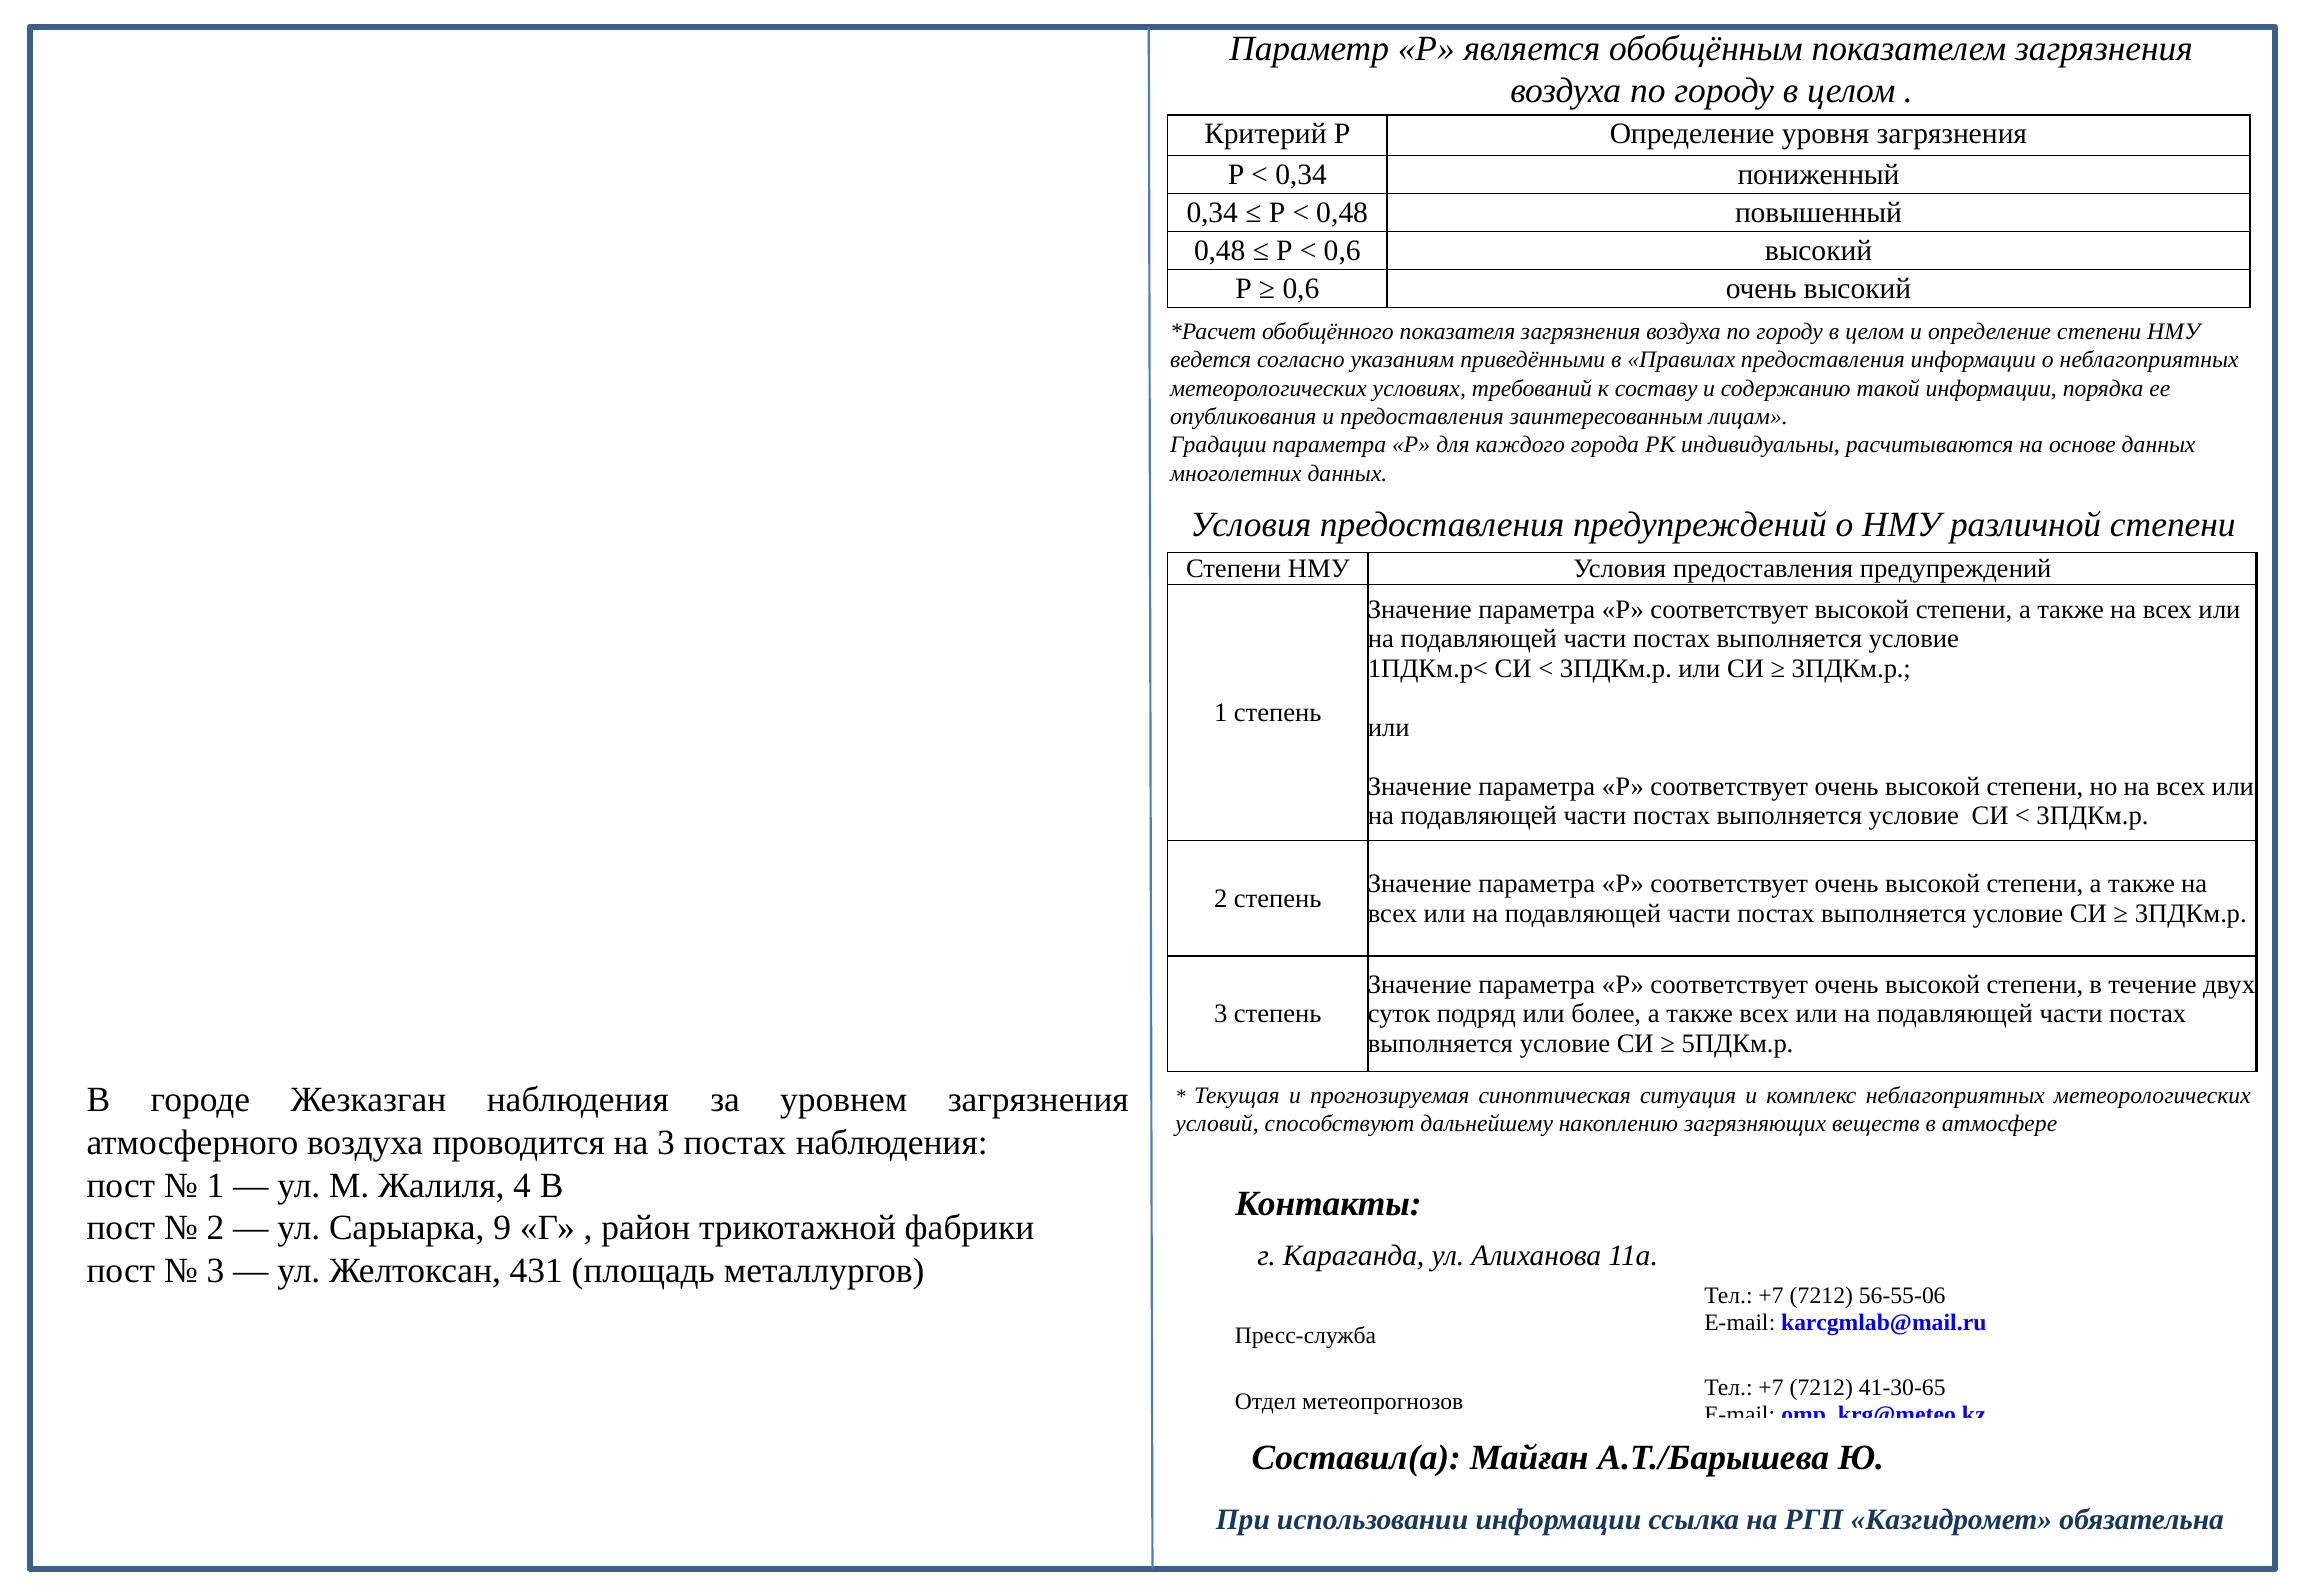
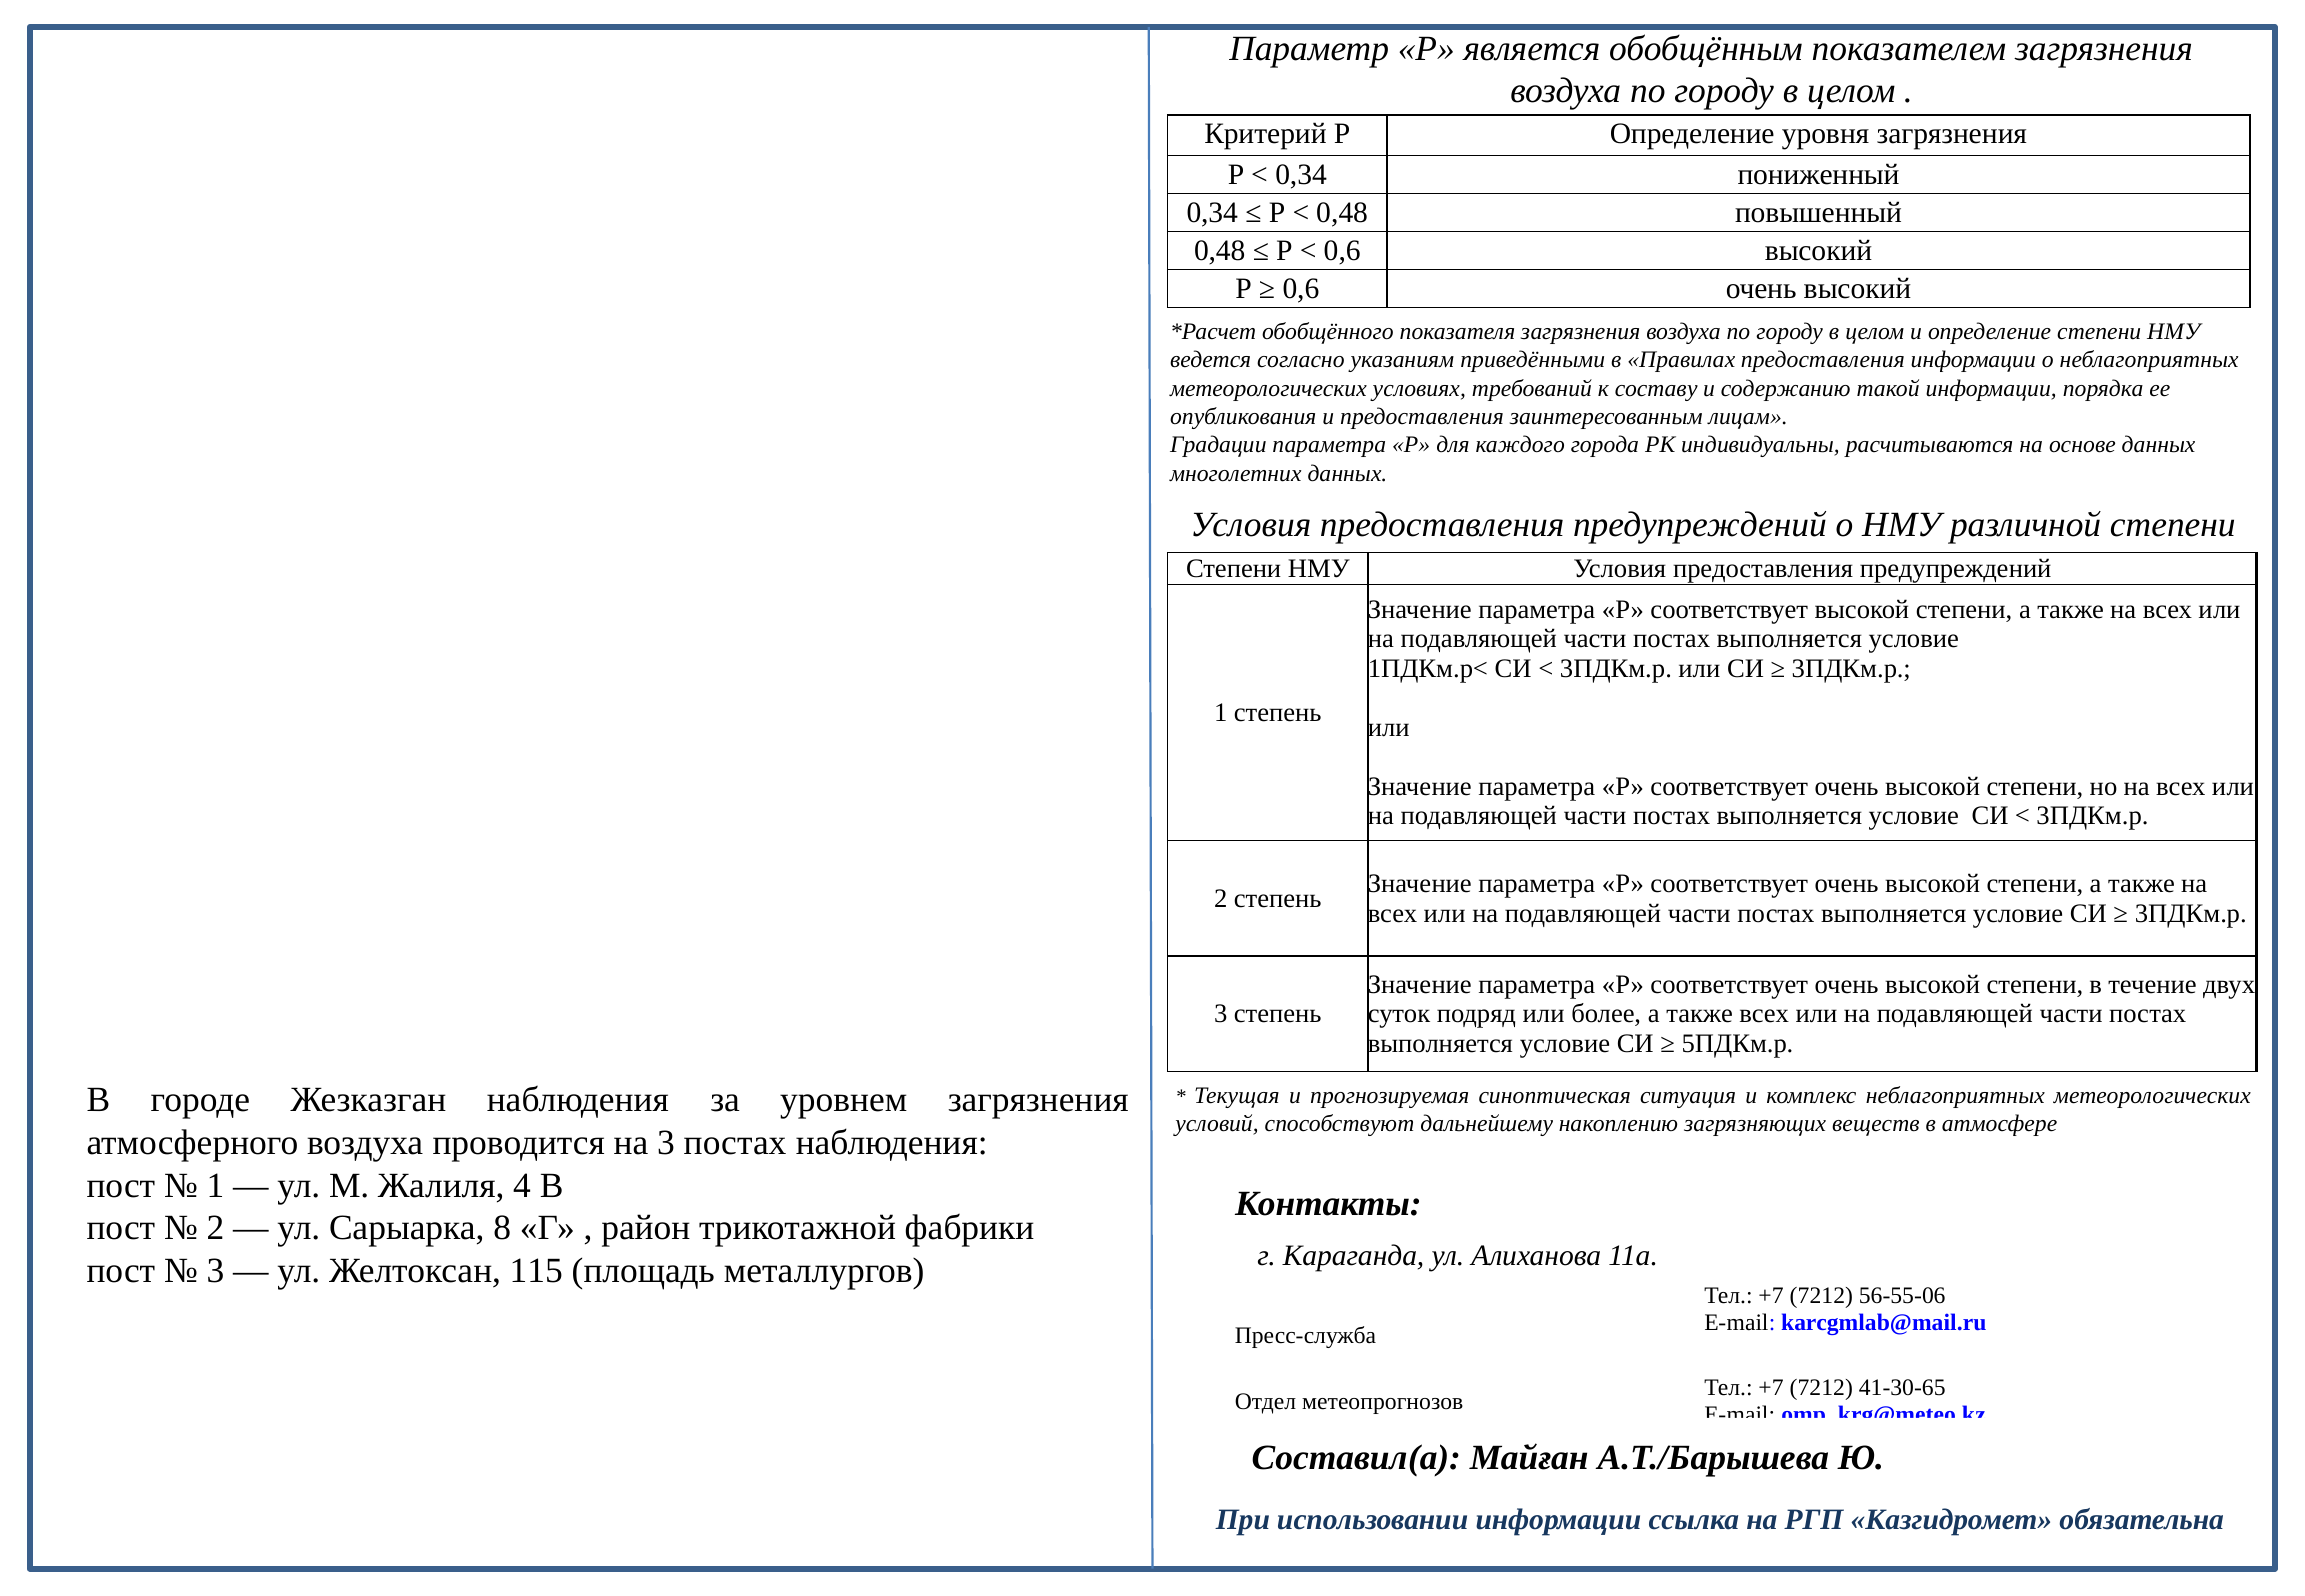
9: 9 -> 8 (502, 1228)
431: 431 -> 115 (536, 1270)
